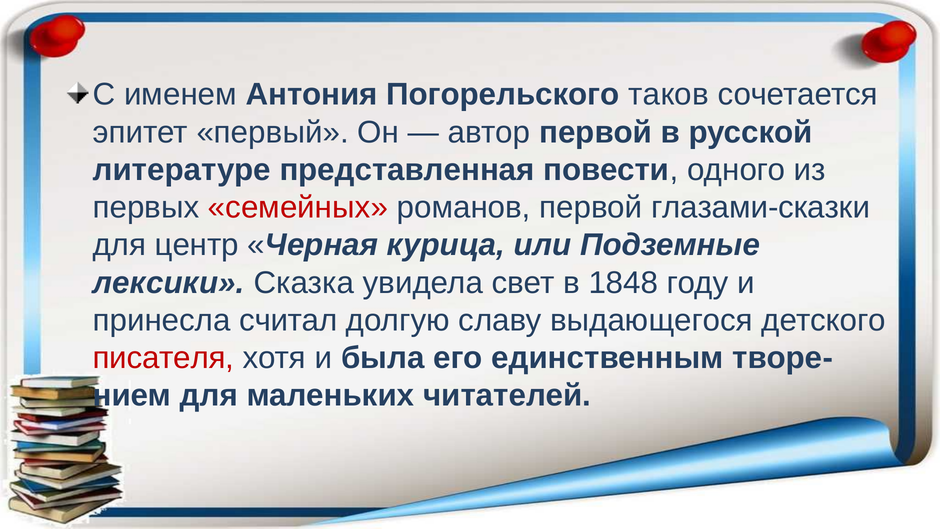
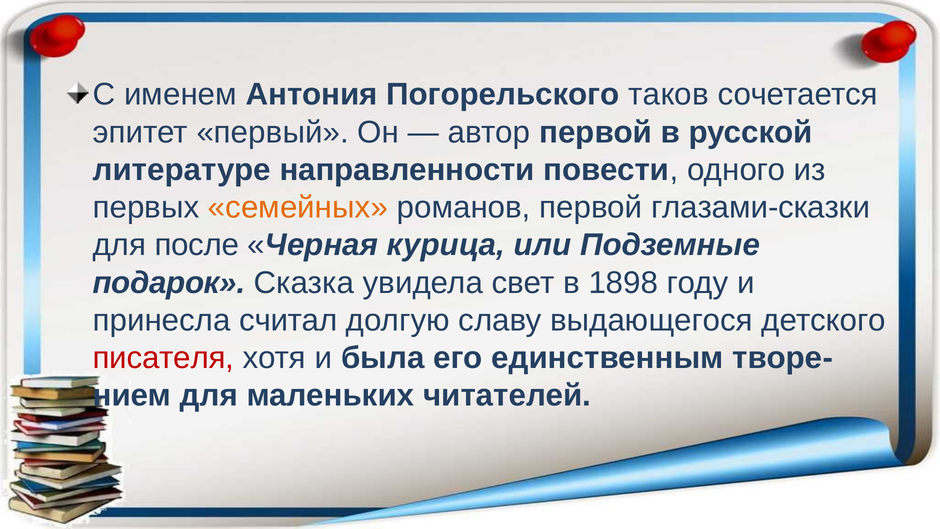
представленная: представленная -> направленности (407, 170)
семейных colour: red -> orange (298, 207)
центр: центр -> после (197, 245)
лексики: лексики -> подарок (169, 283)
1848: 1848 -> 1898 (623, 283)
